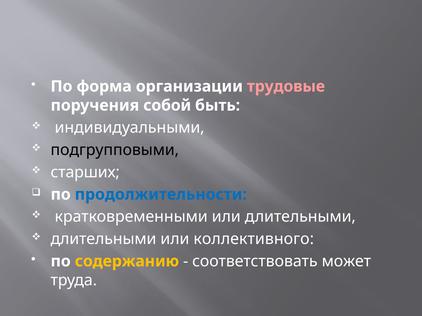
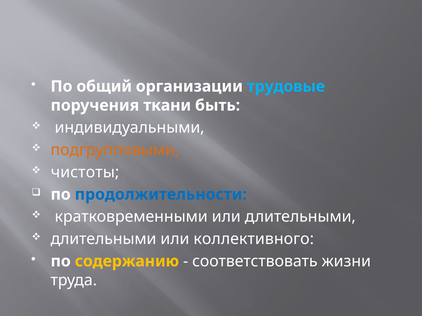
форма: форма -> общий (104, 87)
трудовые colour: pink -> light blue (286, 87)
собой: собой -> ткани (167, 106)
подгрупповыми colour: black -> orange (115, 150)
старших: старших -> чистоты (85, 172)
может: может -> жизни (346, 262)
